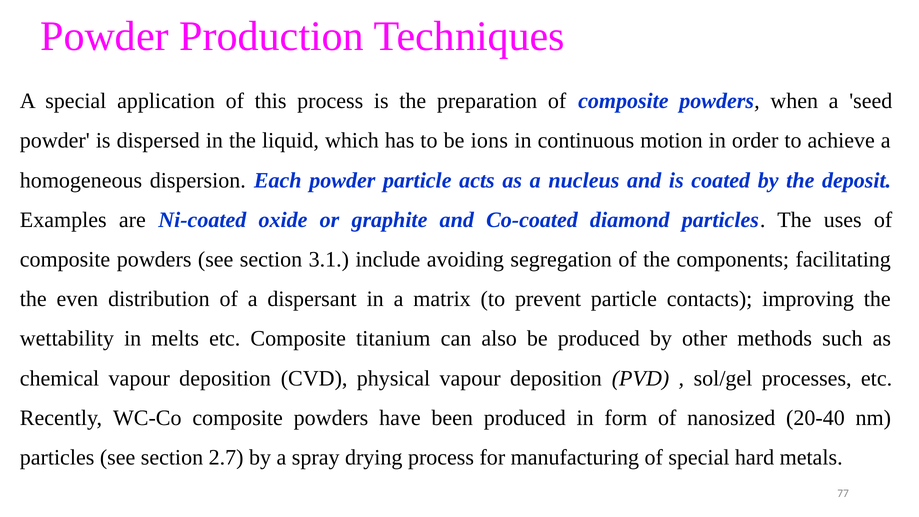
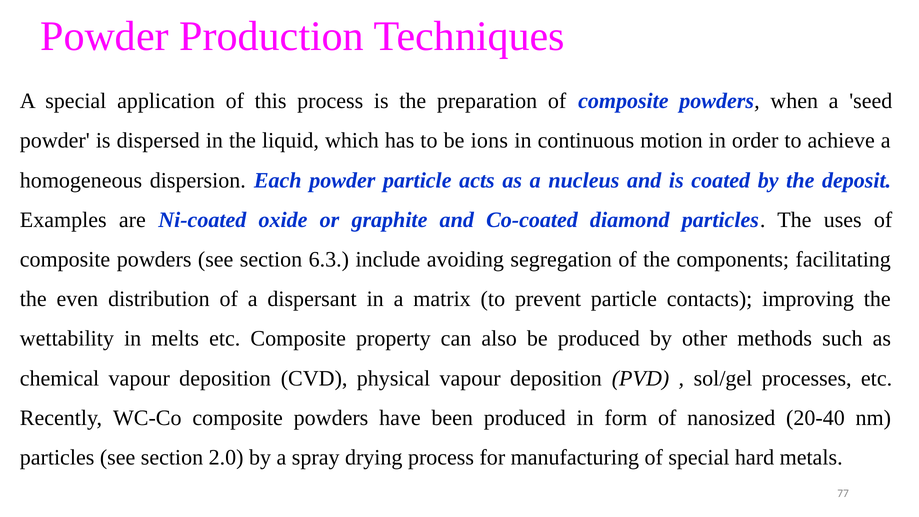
3.1: 3.1 -> 6.3 (329, 259)
titanium: titanium -> property (393, 339)
2.7: 2.7 -> 2.0 (226, 457)
